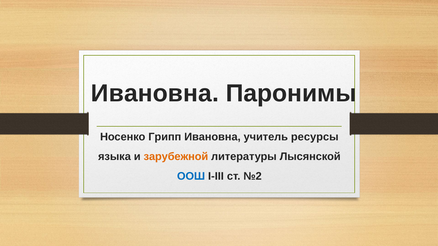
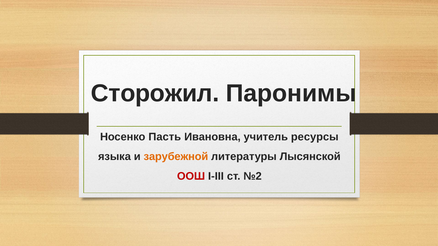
Ивановна: Ивановна -> Сторожил (155, 93)
Грипп: Грипп -> Пасть (165, 137)
ООШ colour: blue -> red (191, 176)
